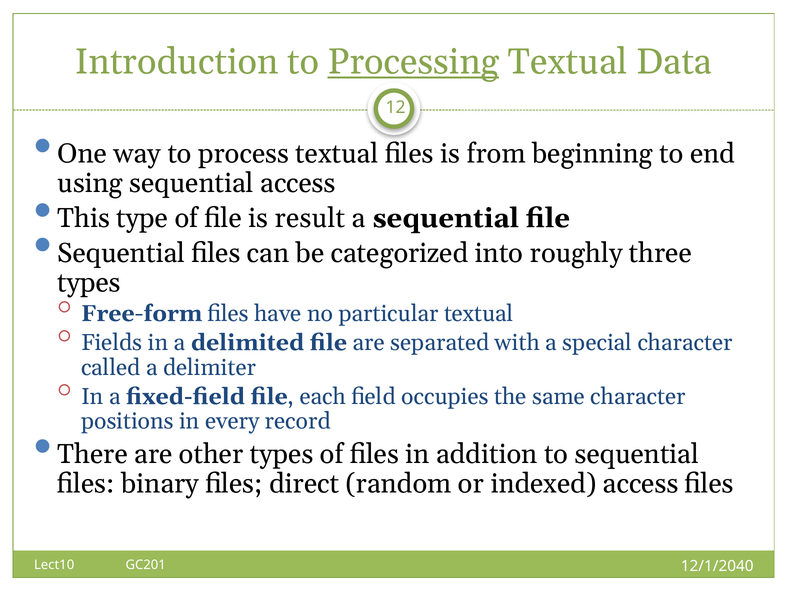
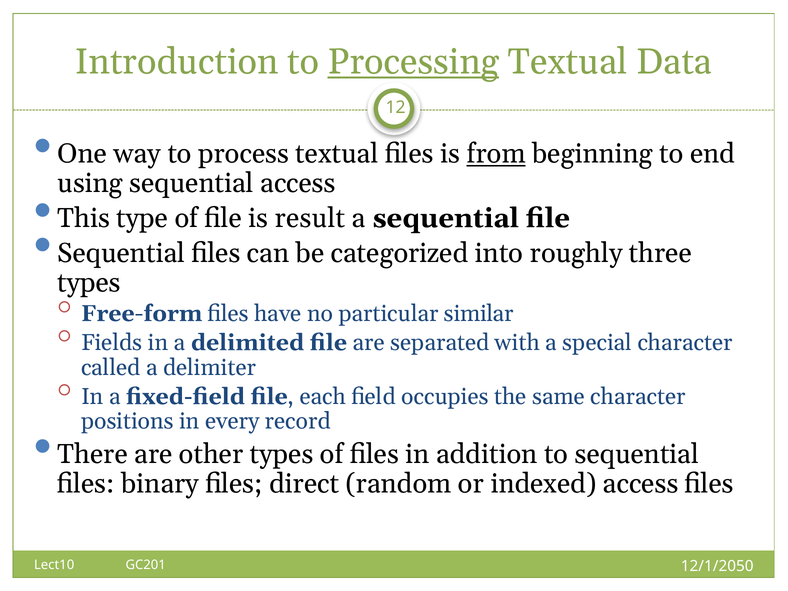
from underline: none -> present (496, 154)
particular textual: textual -> similar (479, 313)
12/1/2040: 12/1/2040 -> 12/1/2050 (717, 566)
